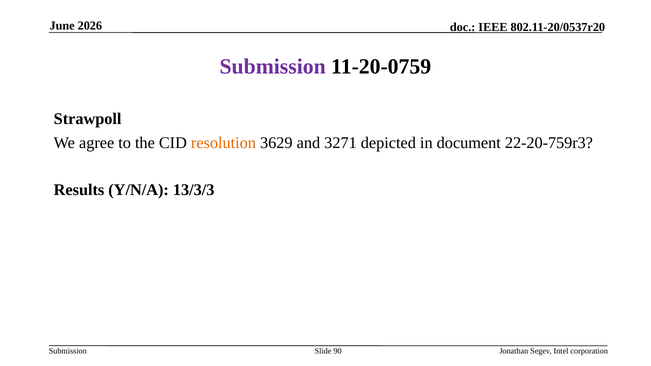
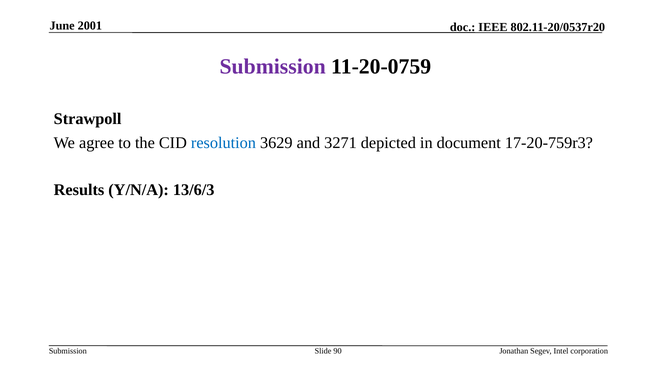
2026: 2026 -> 2001 (90, 26)
resolution colour: orange -> blue (223, 143)
22-20-759r3: 22-20-759r3 -> 17-20-759r3 (549, 143)
13/3/3: 13/3/3 -> 13/6/3 (194, 190)
